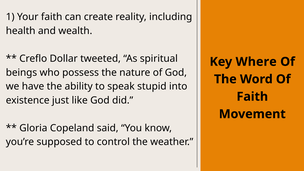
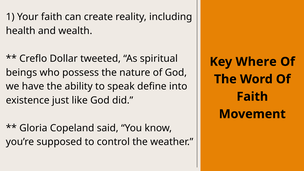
stupid: stupid -> define (152, 86)
